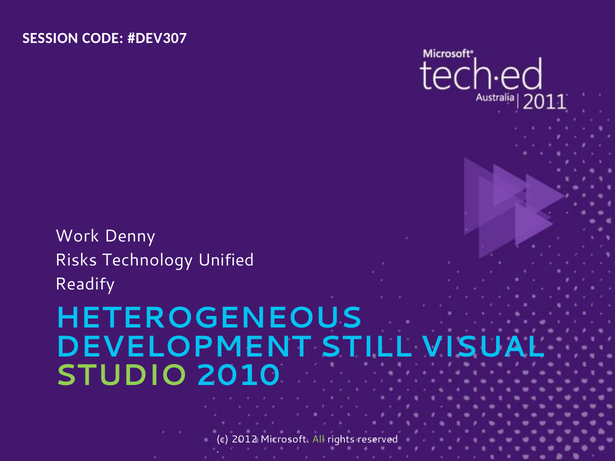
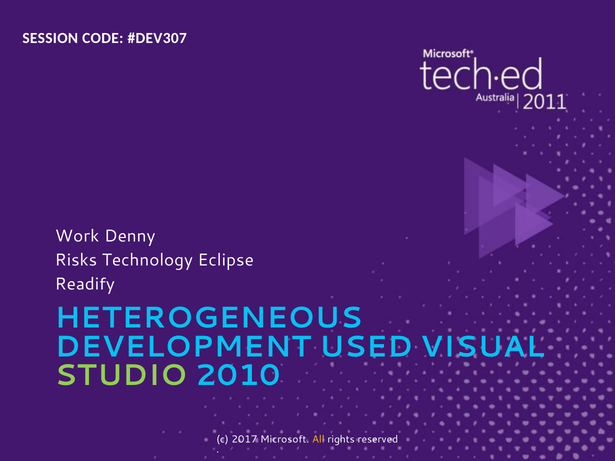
Unified: Unified -> Eclipse (226, 260)
STILL: STILL -> USED (366, 347)
2012: 2012 -> 2017 (244, 439)
All colour: light green -> yellow (318, 439)
